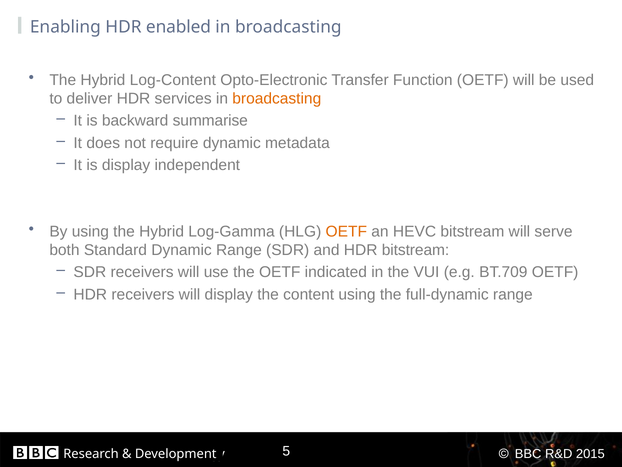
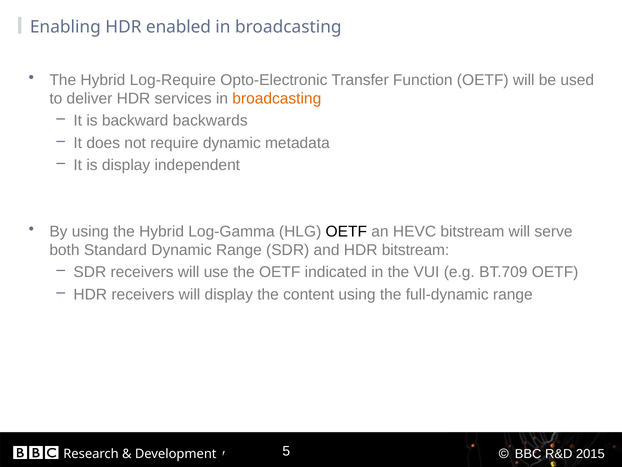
Log-Content: Log-Content -> Log-Require (173, 80)
summarise: summarise -> backwards (210, 121)
OETF colour: orange -> black (346, 231)
